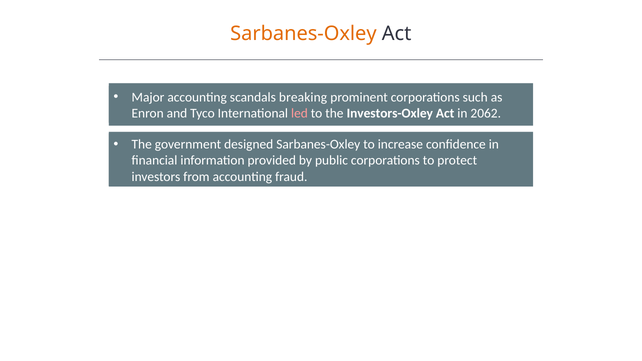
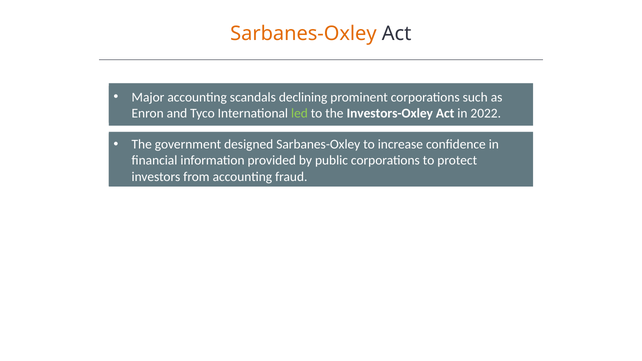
breaking: breaking -> declining (303, 97)
led colour: pink -> light green (299, 113)
2062: 2062 -> 2022 (486, 113)
